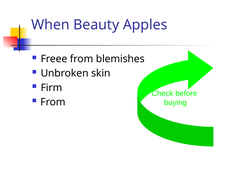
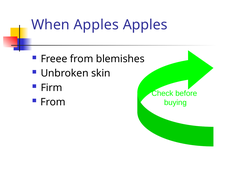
When Beauty: Beauty -> Apples (96, 25)
